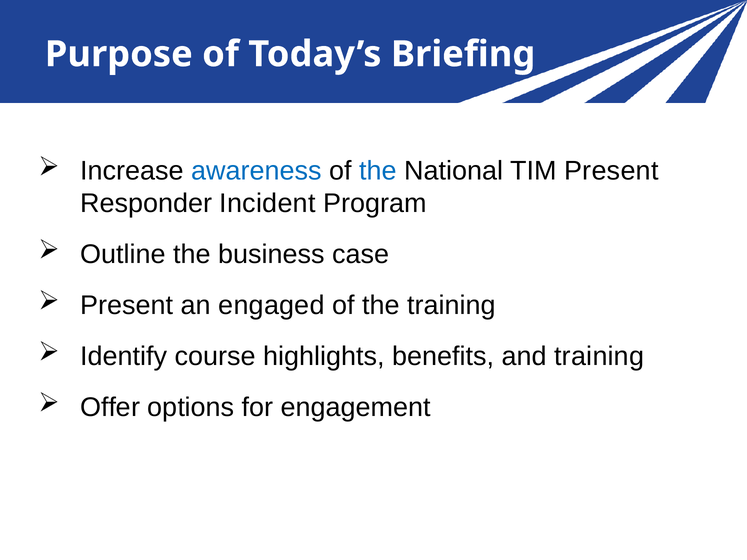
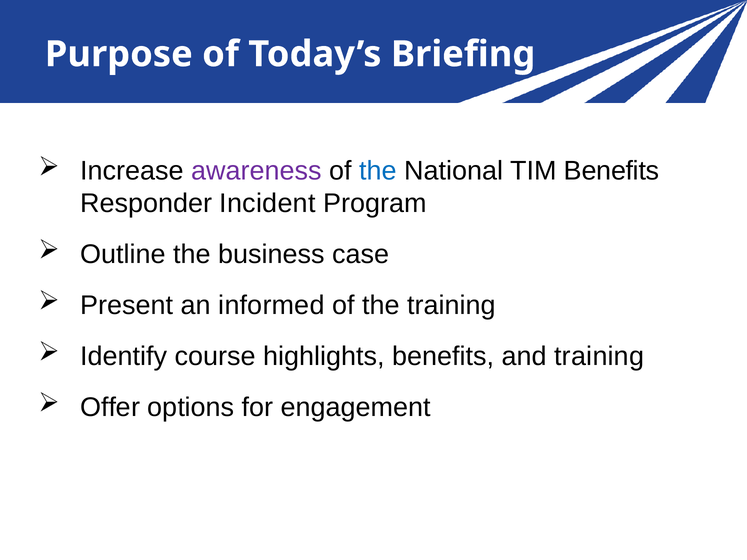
awareness colour: blue -> purple (257, 171)
TIM Present: Present -> Benefits (612, 171)
engaged: engaged -> informed (272, 306)
